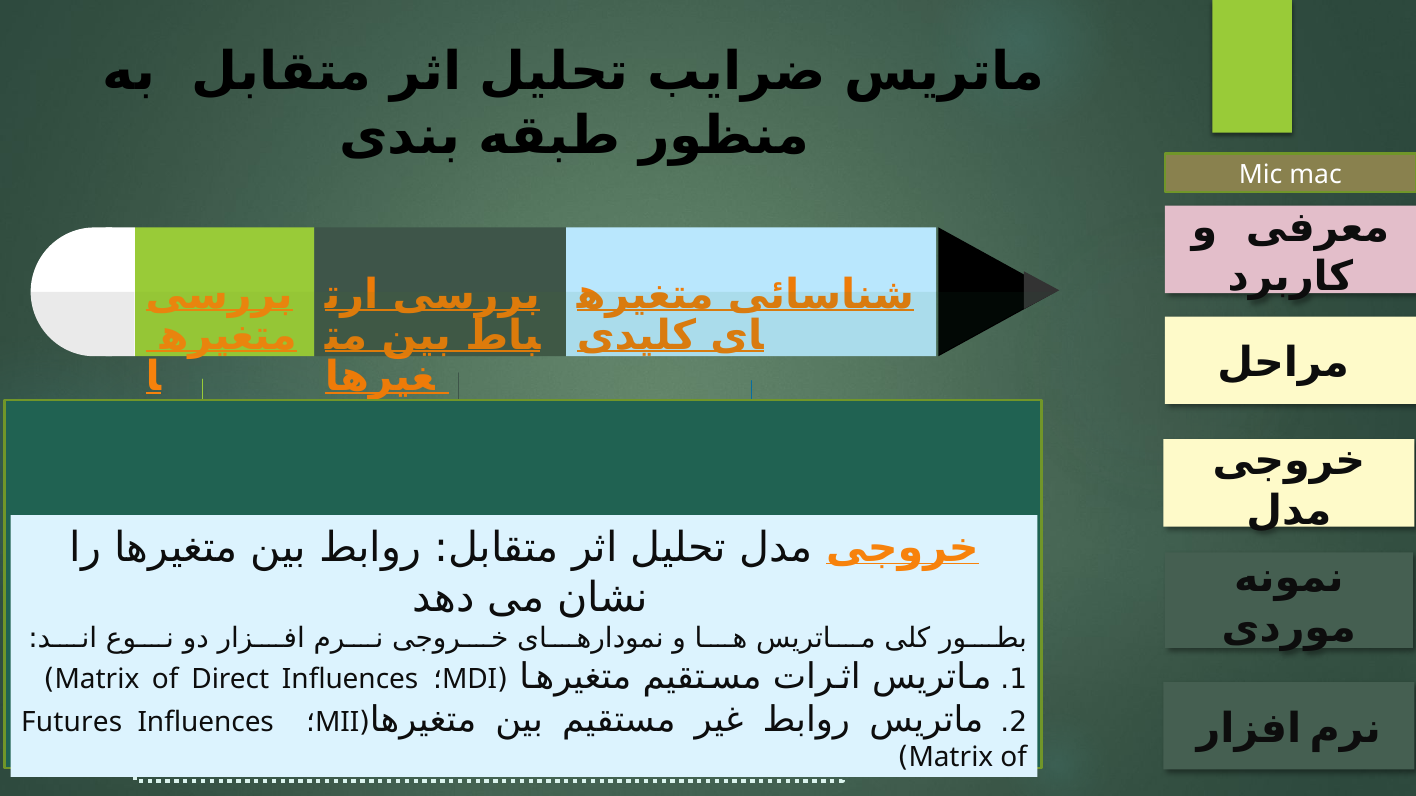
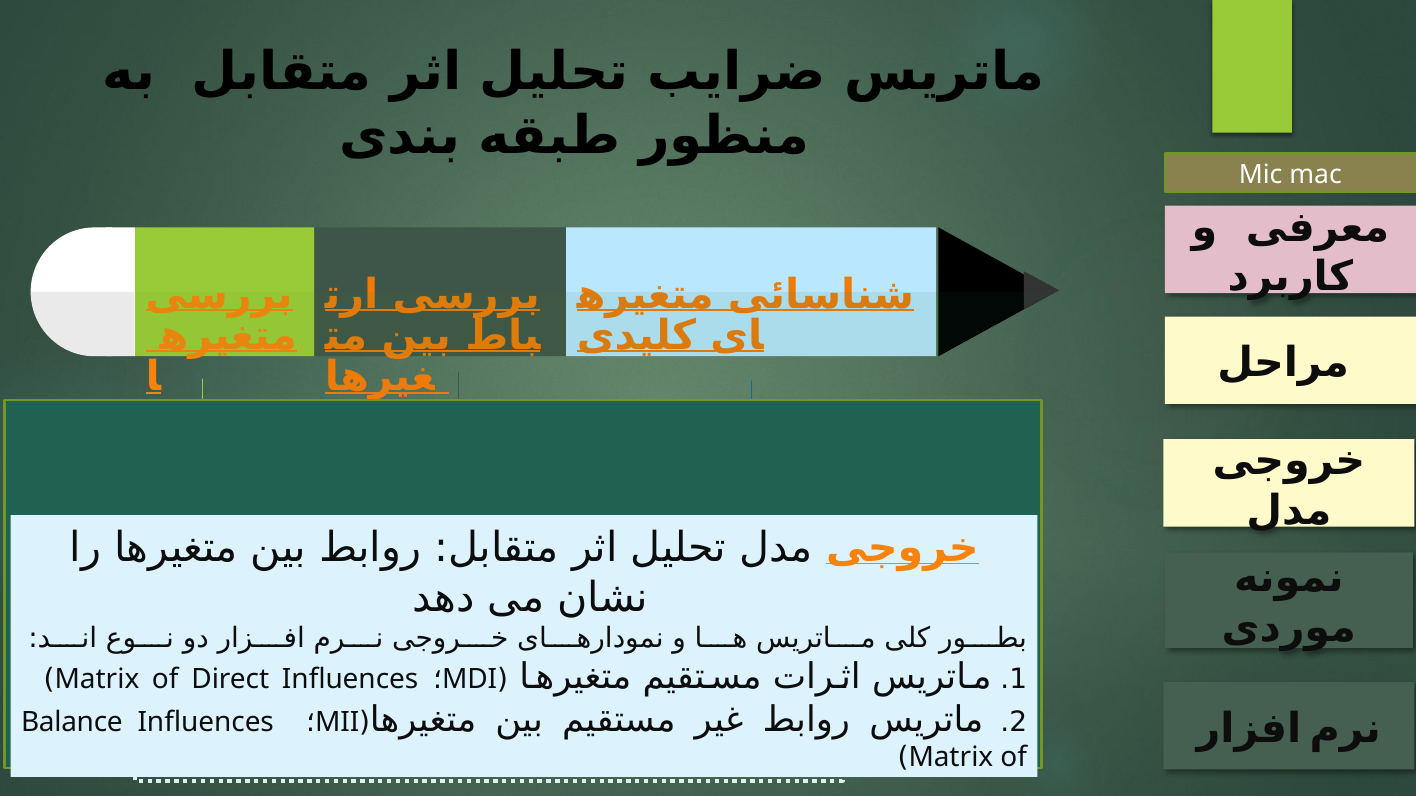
Futures: Futures -> Balance (72, 722)
